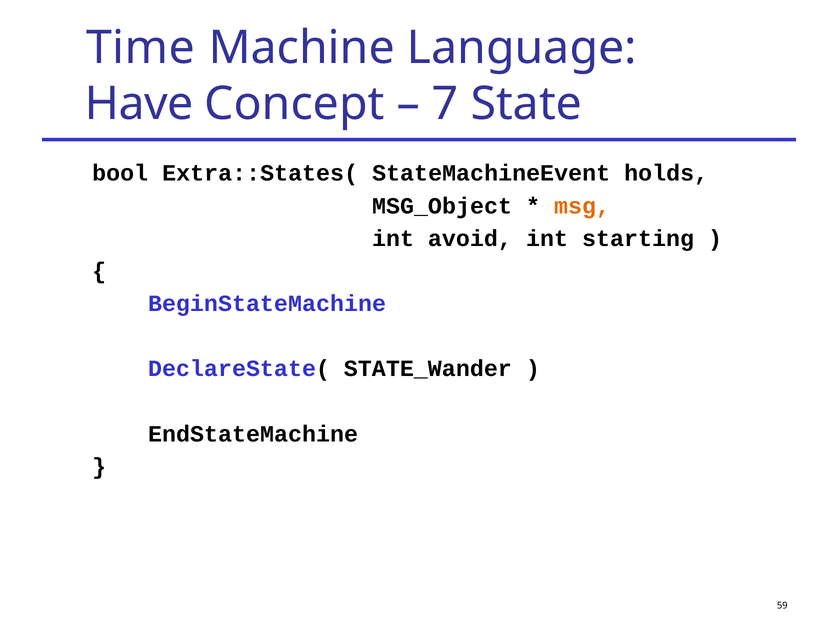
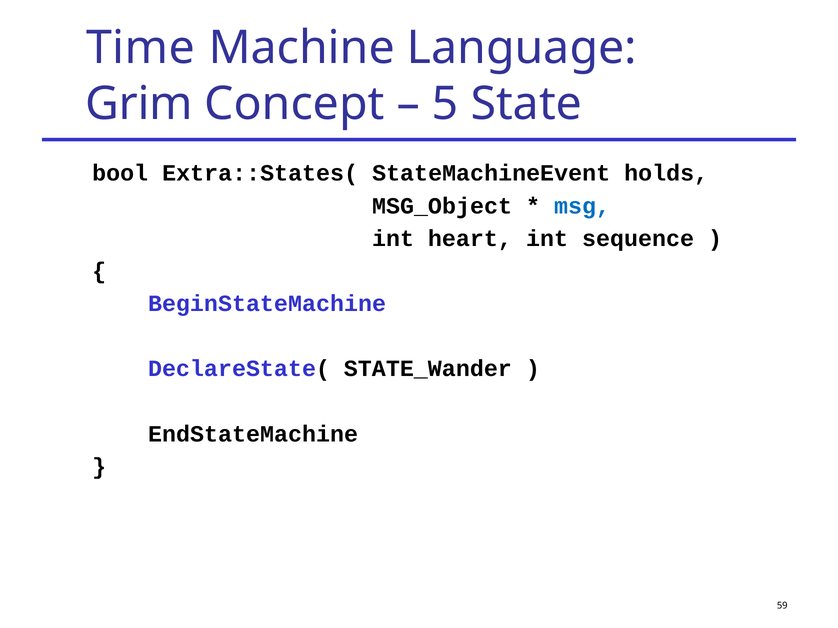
Have: Have -> Grim (139, 104)
7: 7 -> 5 (445, 104)
msg colour: orange -> blue (582, 206)
avoid: avoid -> heart (470, 239)
starting: starting -> sequence (638, 239)
